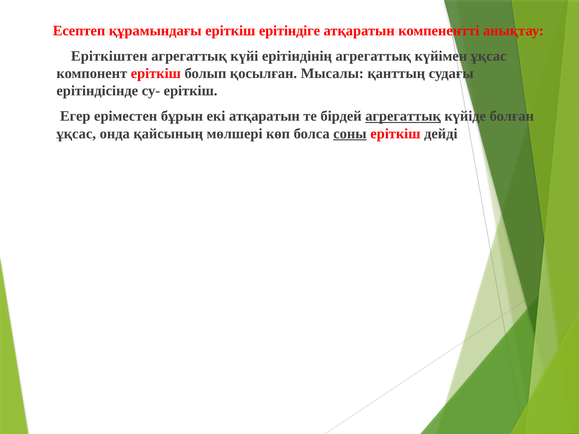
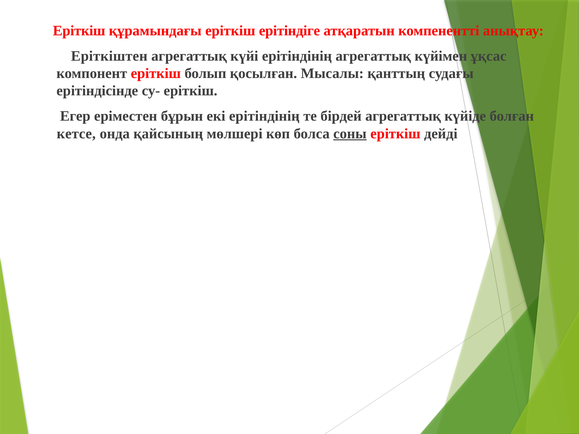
Есептеп: Есептеп -> Еріткіш (79, 31)
екі атқаратын: атқаратын -> ерітіндінің (264, 116)
агрегаттық underline: present -> none (403, 116)
ұқсас: ұқсас -> кетсе (76, 134)
